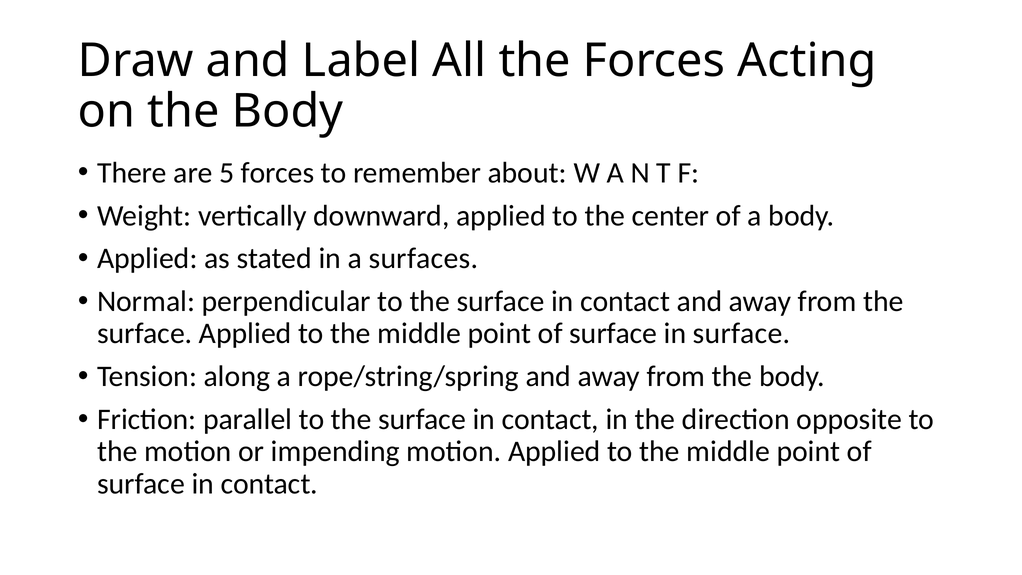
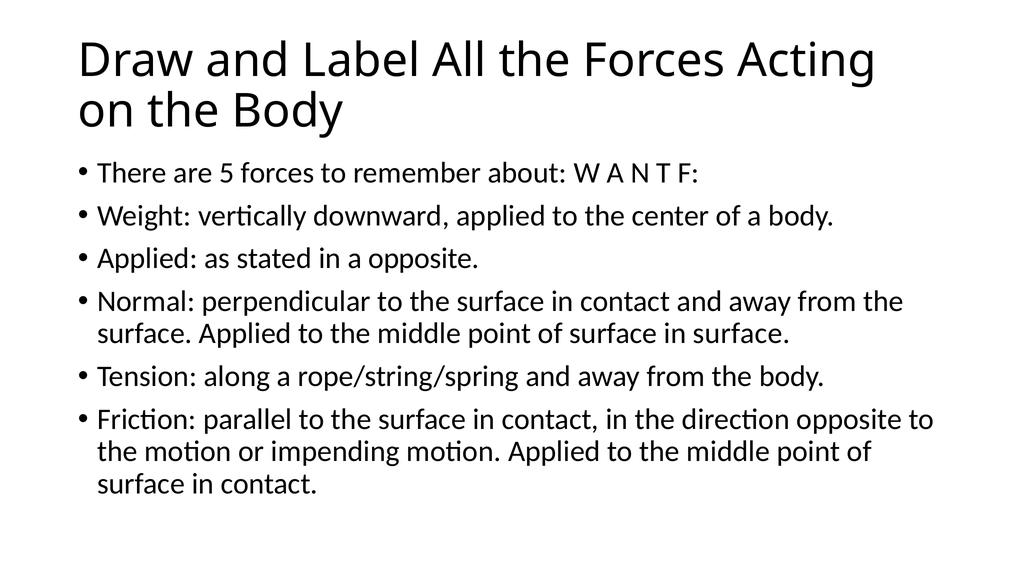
a surfaces: surfaces -> opposite (424, 258)
